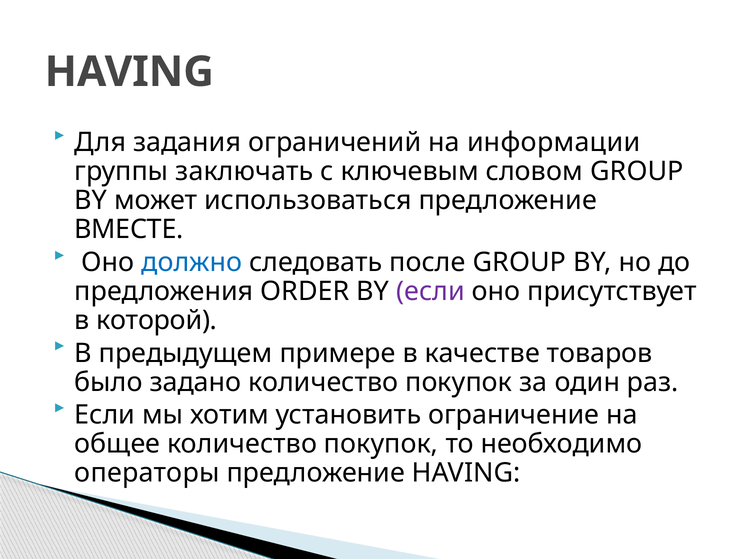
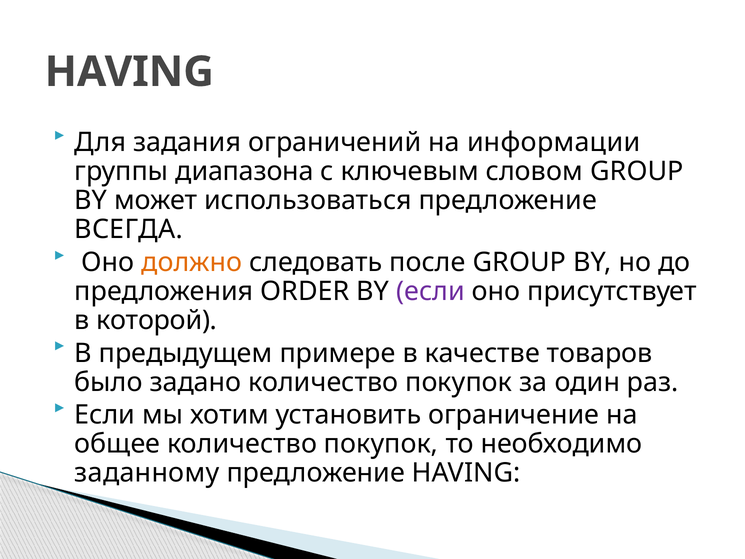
заключать: заключать -> диапазона (245, 171)
ВМЕСТЕ: ВМЕСТЕ -> ВСЕГДА (129, 229)
должно colour: blue -> orange (192, 262)
операторы: операторы -> заданному (147, 473)
